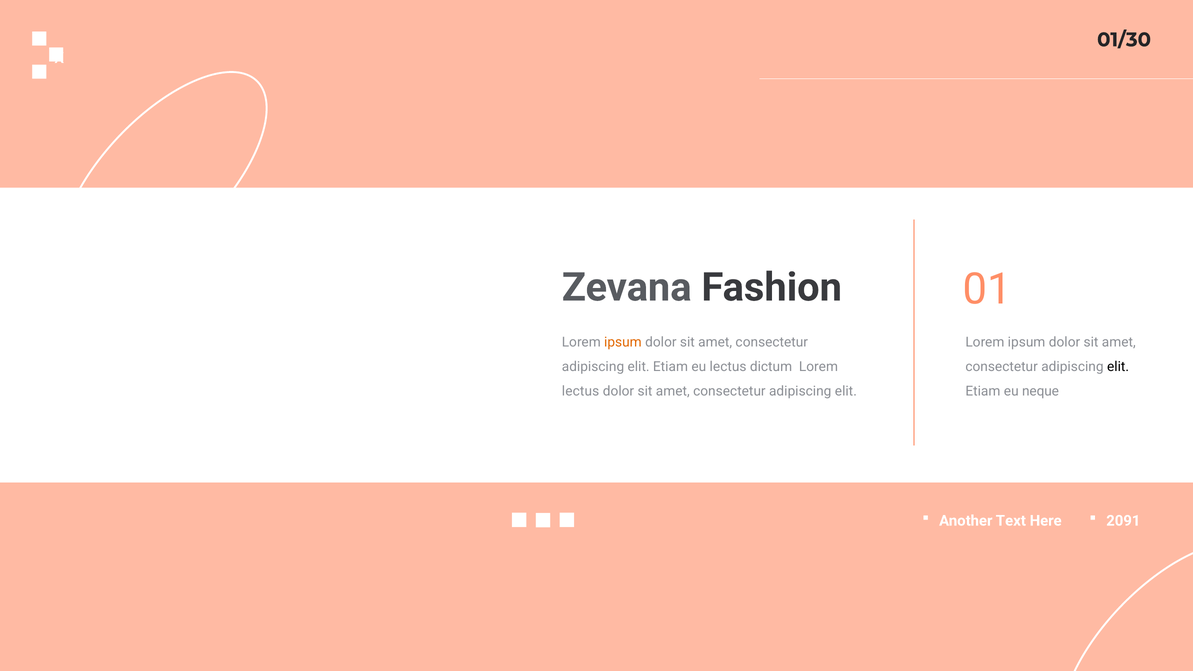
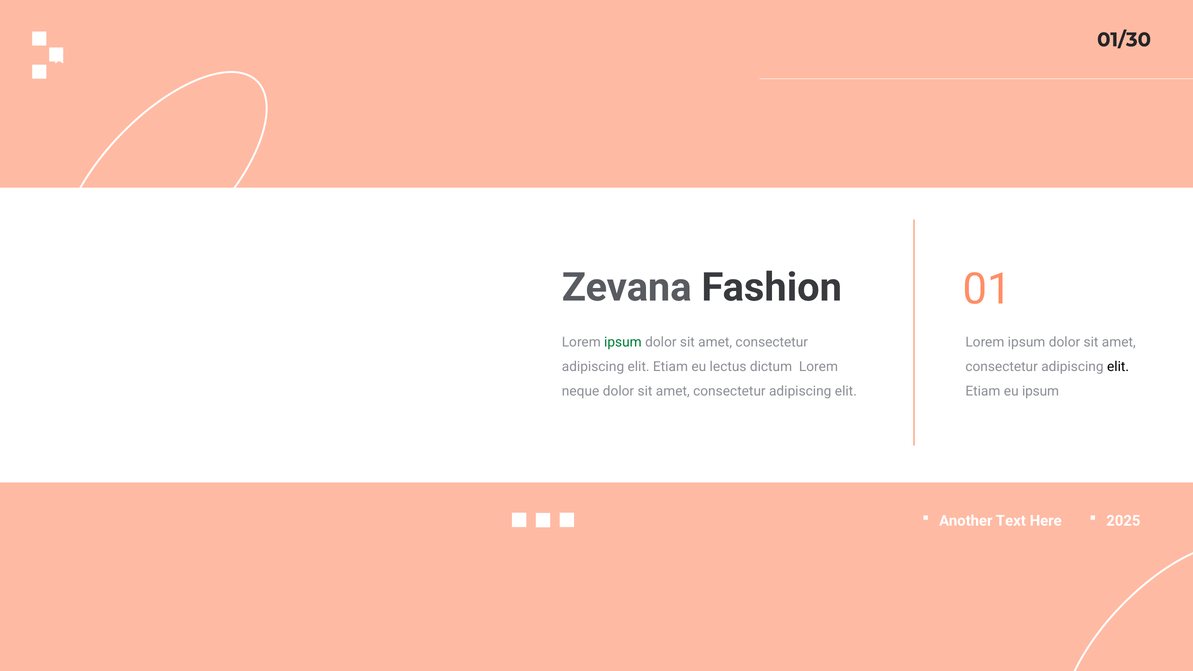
ipsum colour: orange -> green (623, 342)
lectus: lectus -> neque (581, 391)
eu neque: neque -> ipsum (1041, 391)
2091: 2091 -> 2025 (1123, 521)
